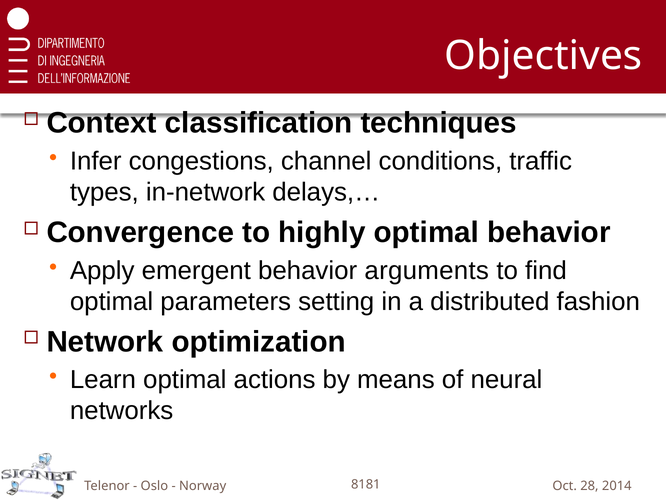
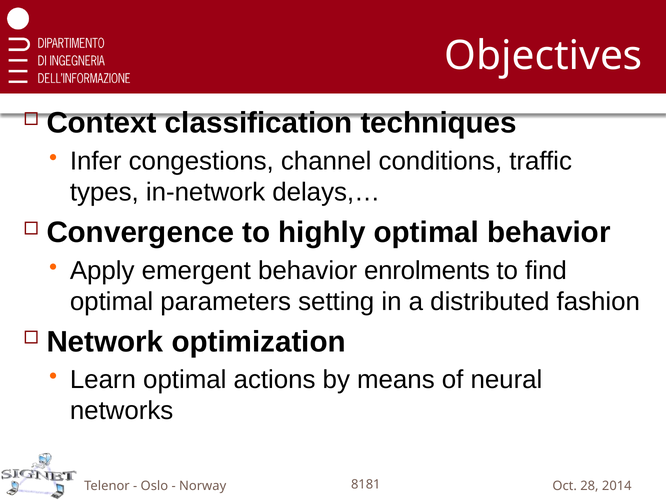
arguments: arguments -> enrolments (427, 270)
